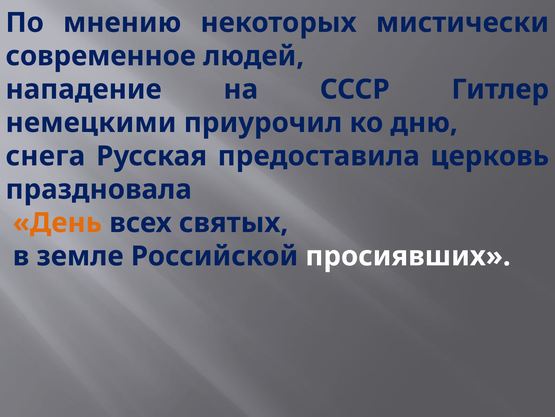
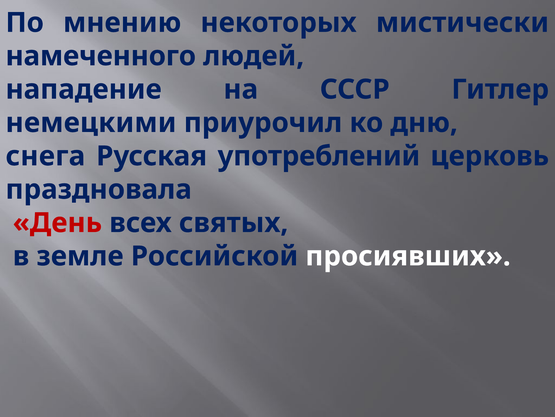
современное: современное -> намеченного (101, 56)
предоставила: предоставила -> употреблений (319, 156)
День colour: orange -> red (57, 222)
